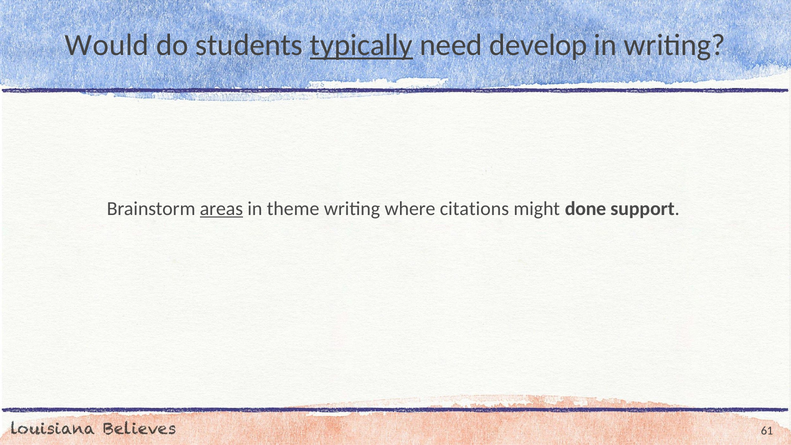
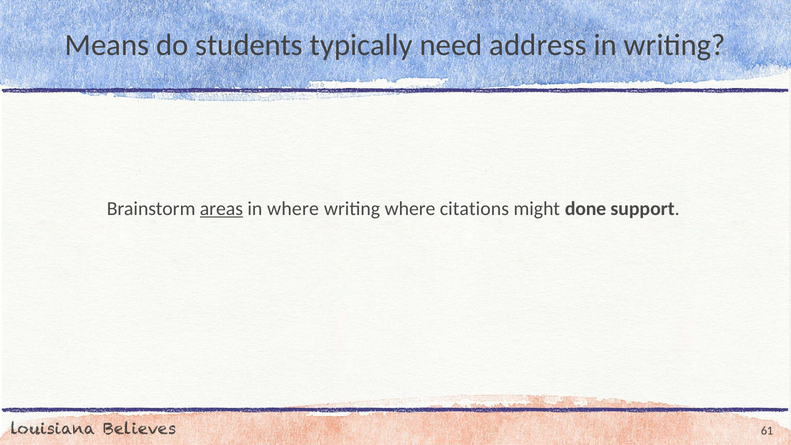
Would: Would -> Means (107, 45)
typically underline: present -> none (361, 45)
develop: develop -> address (538, 45)
in theme: theme -> where (293, 209)
